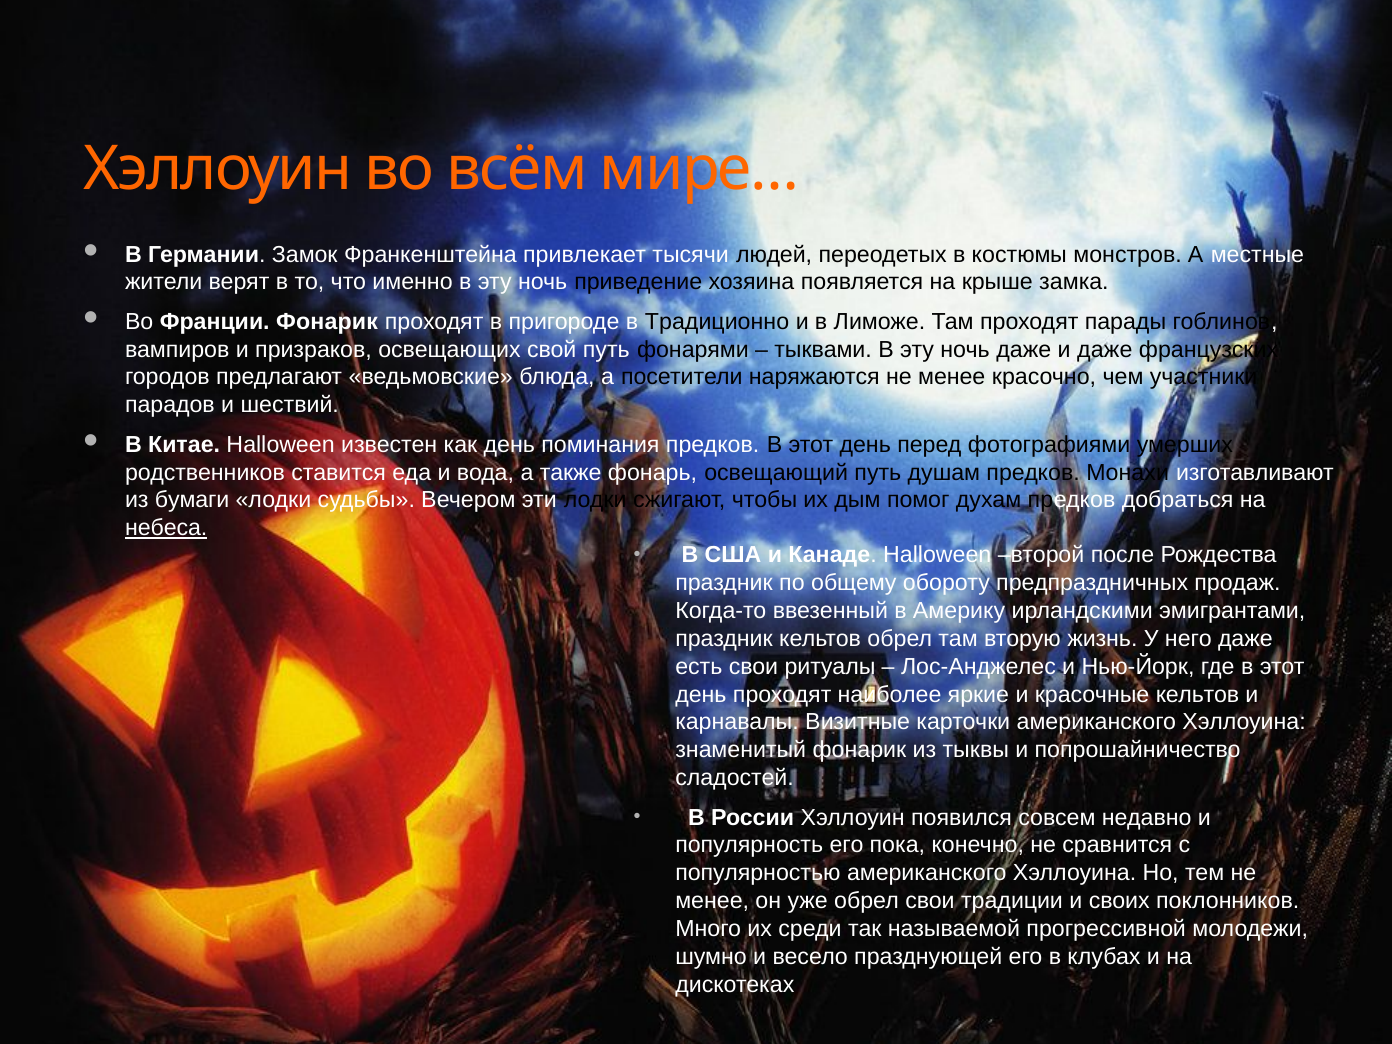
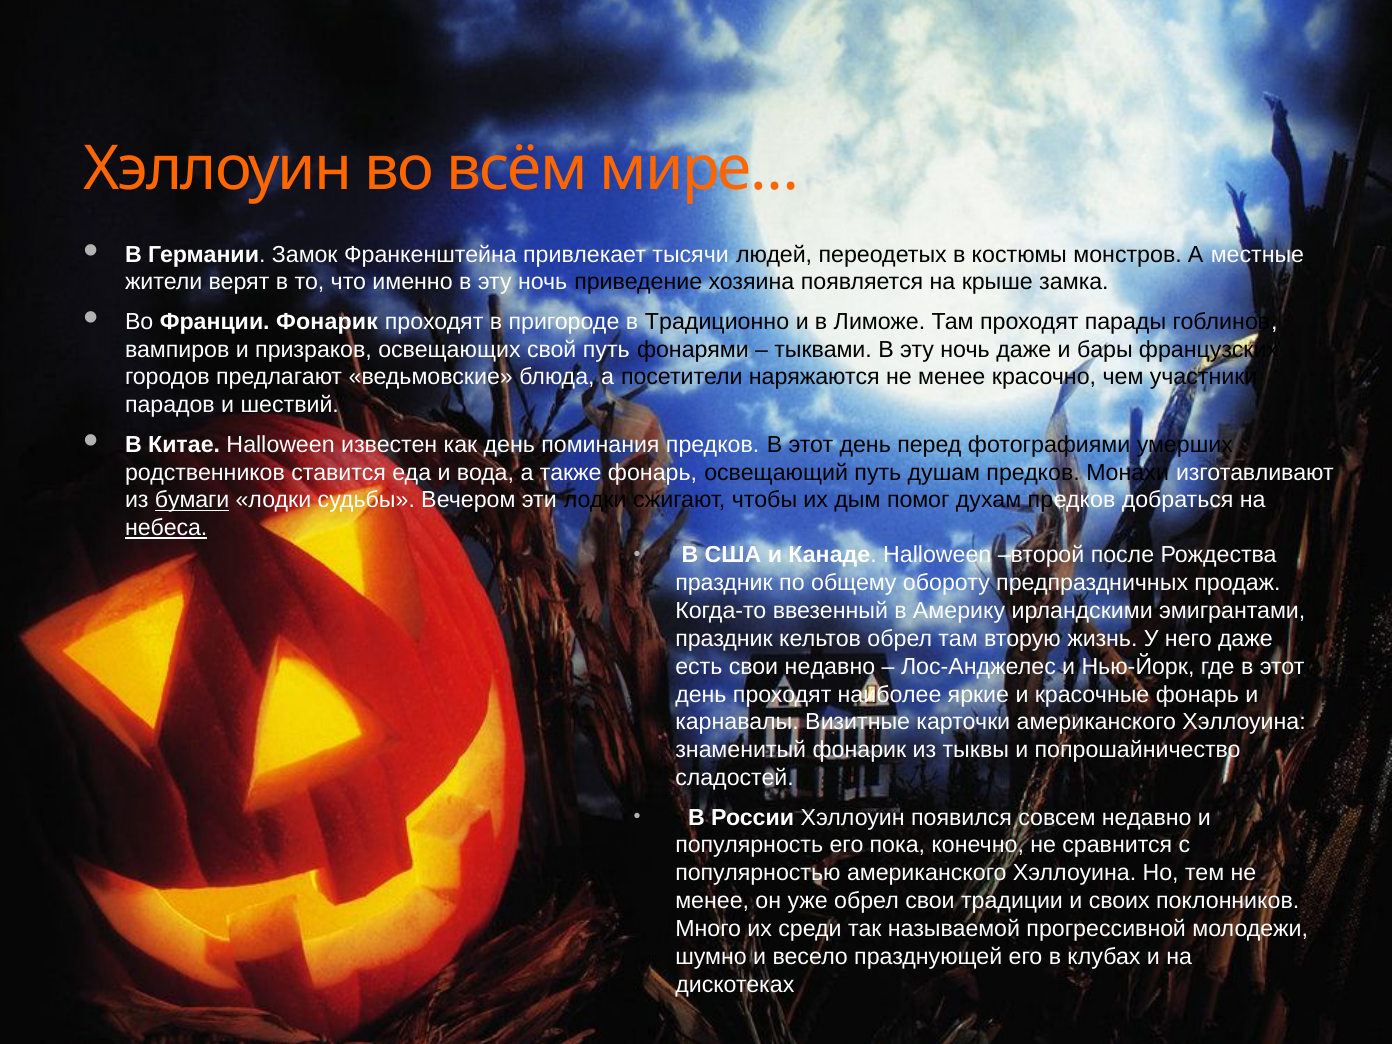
и даже: даже -> бары (1105, 350)
бумаги underline: none -> present (192, 500)
свои ритуалы: ритуалы -> недавно (830, 667)
красочные кельтов: кельтов -> фонарь (1197, 694)
